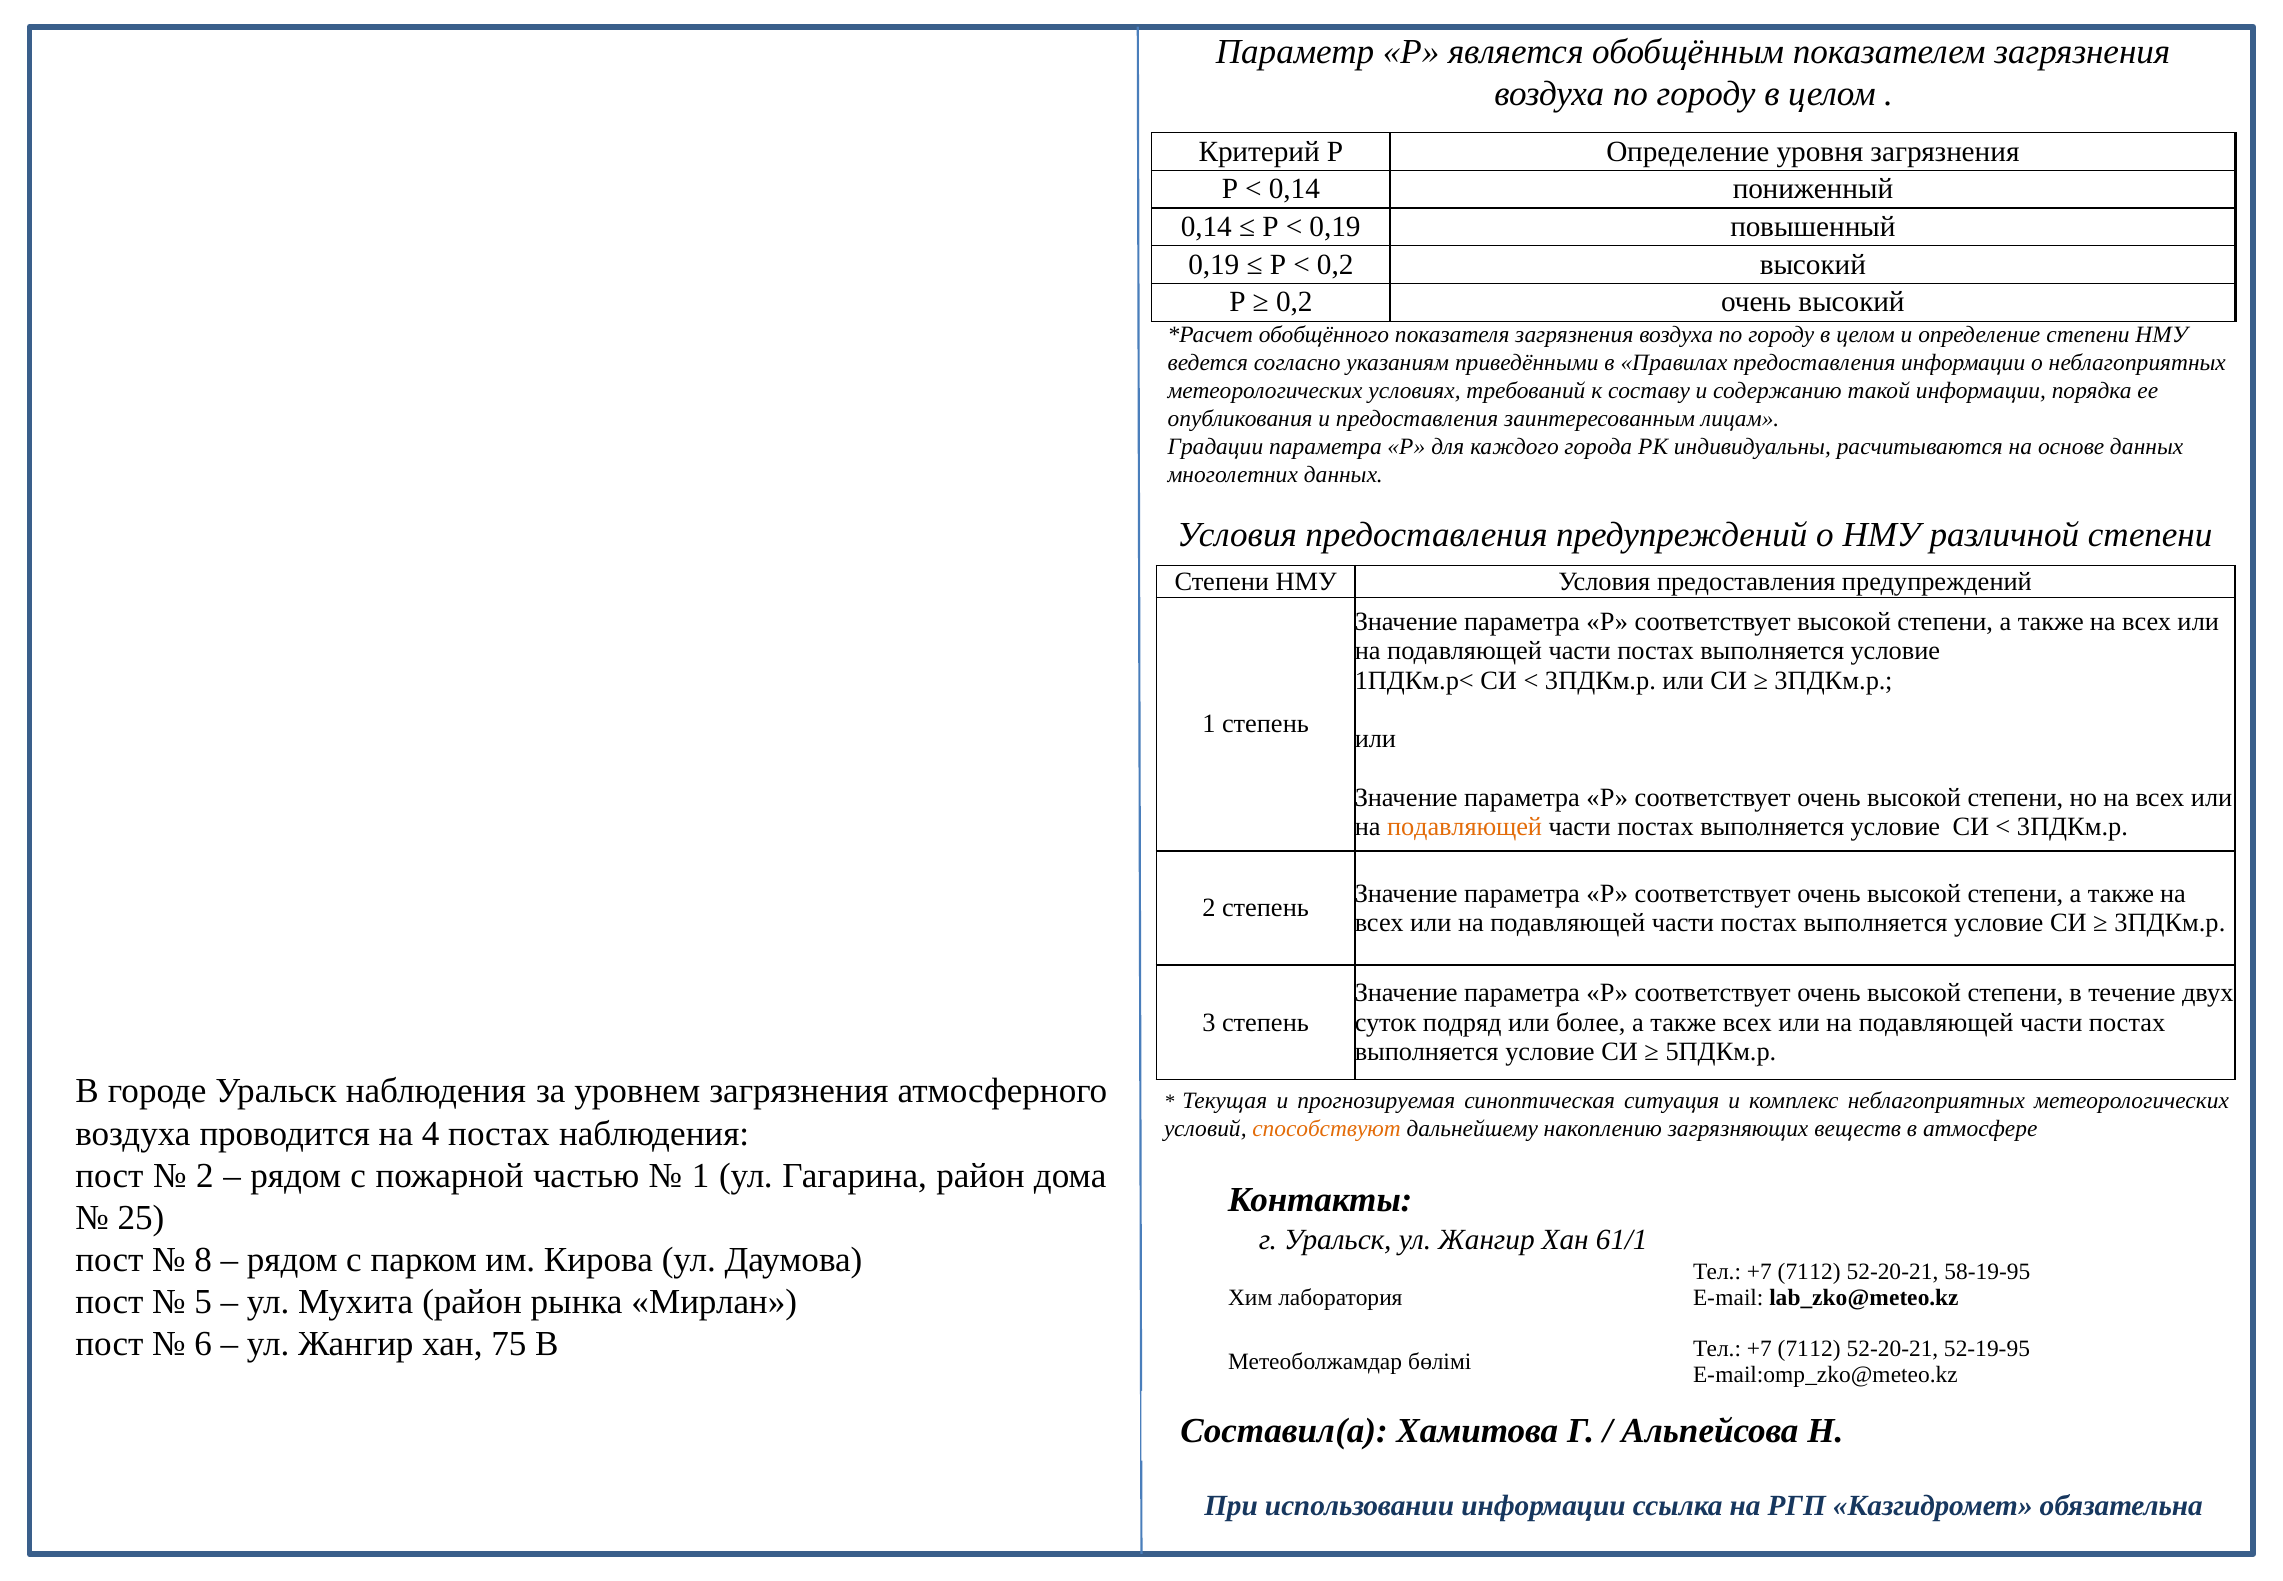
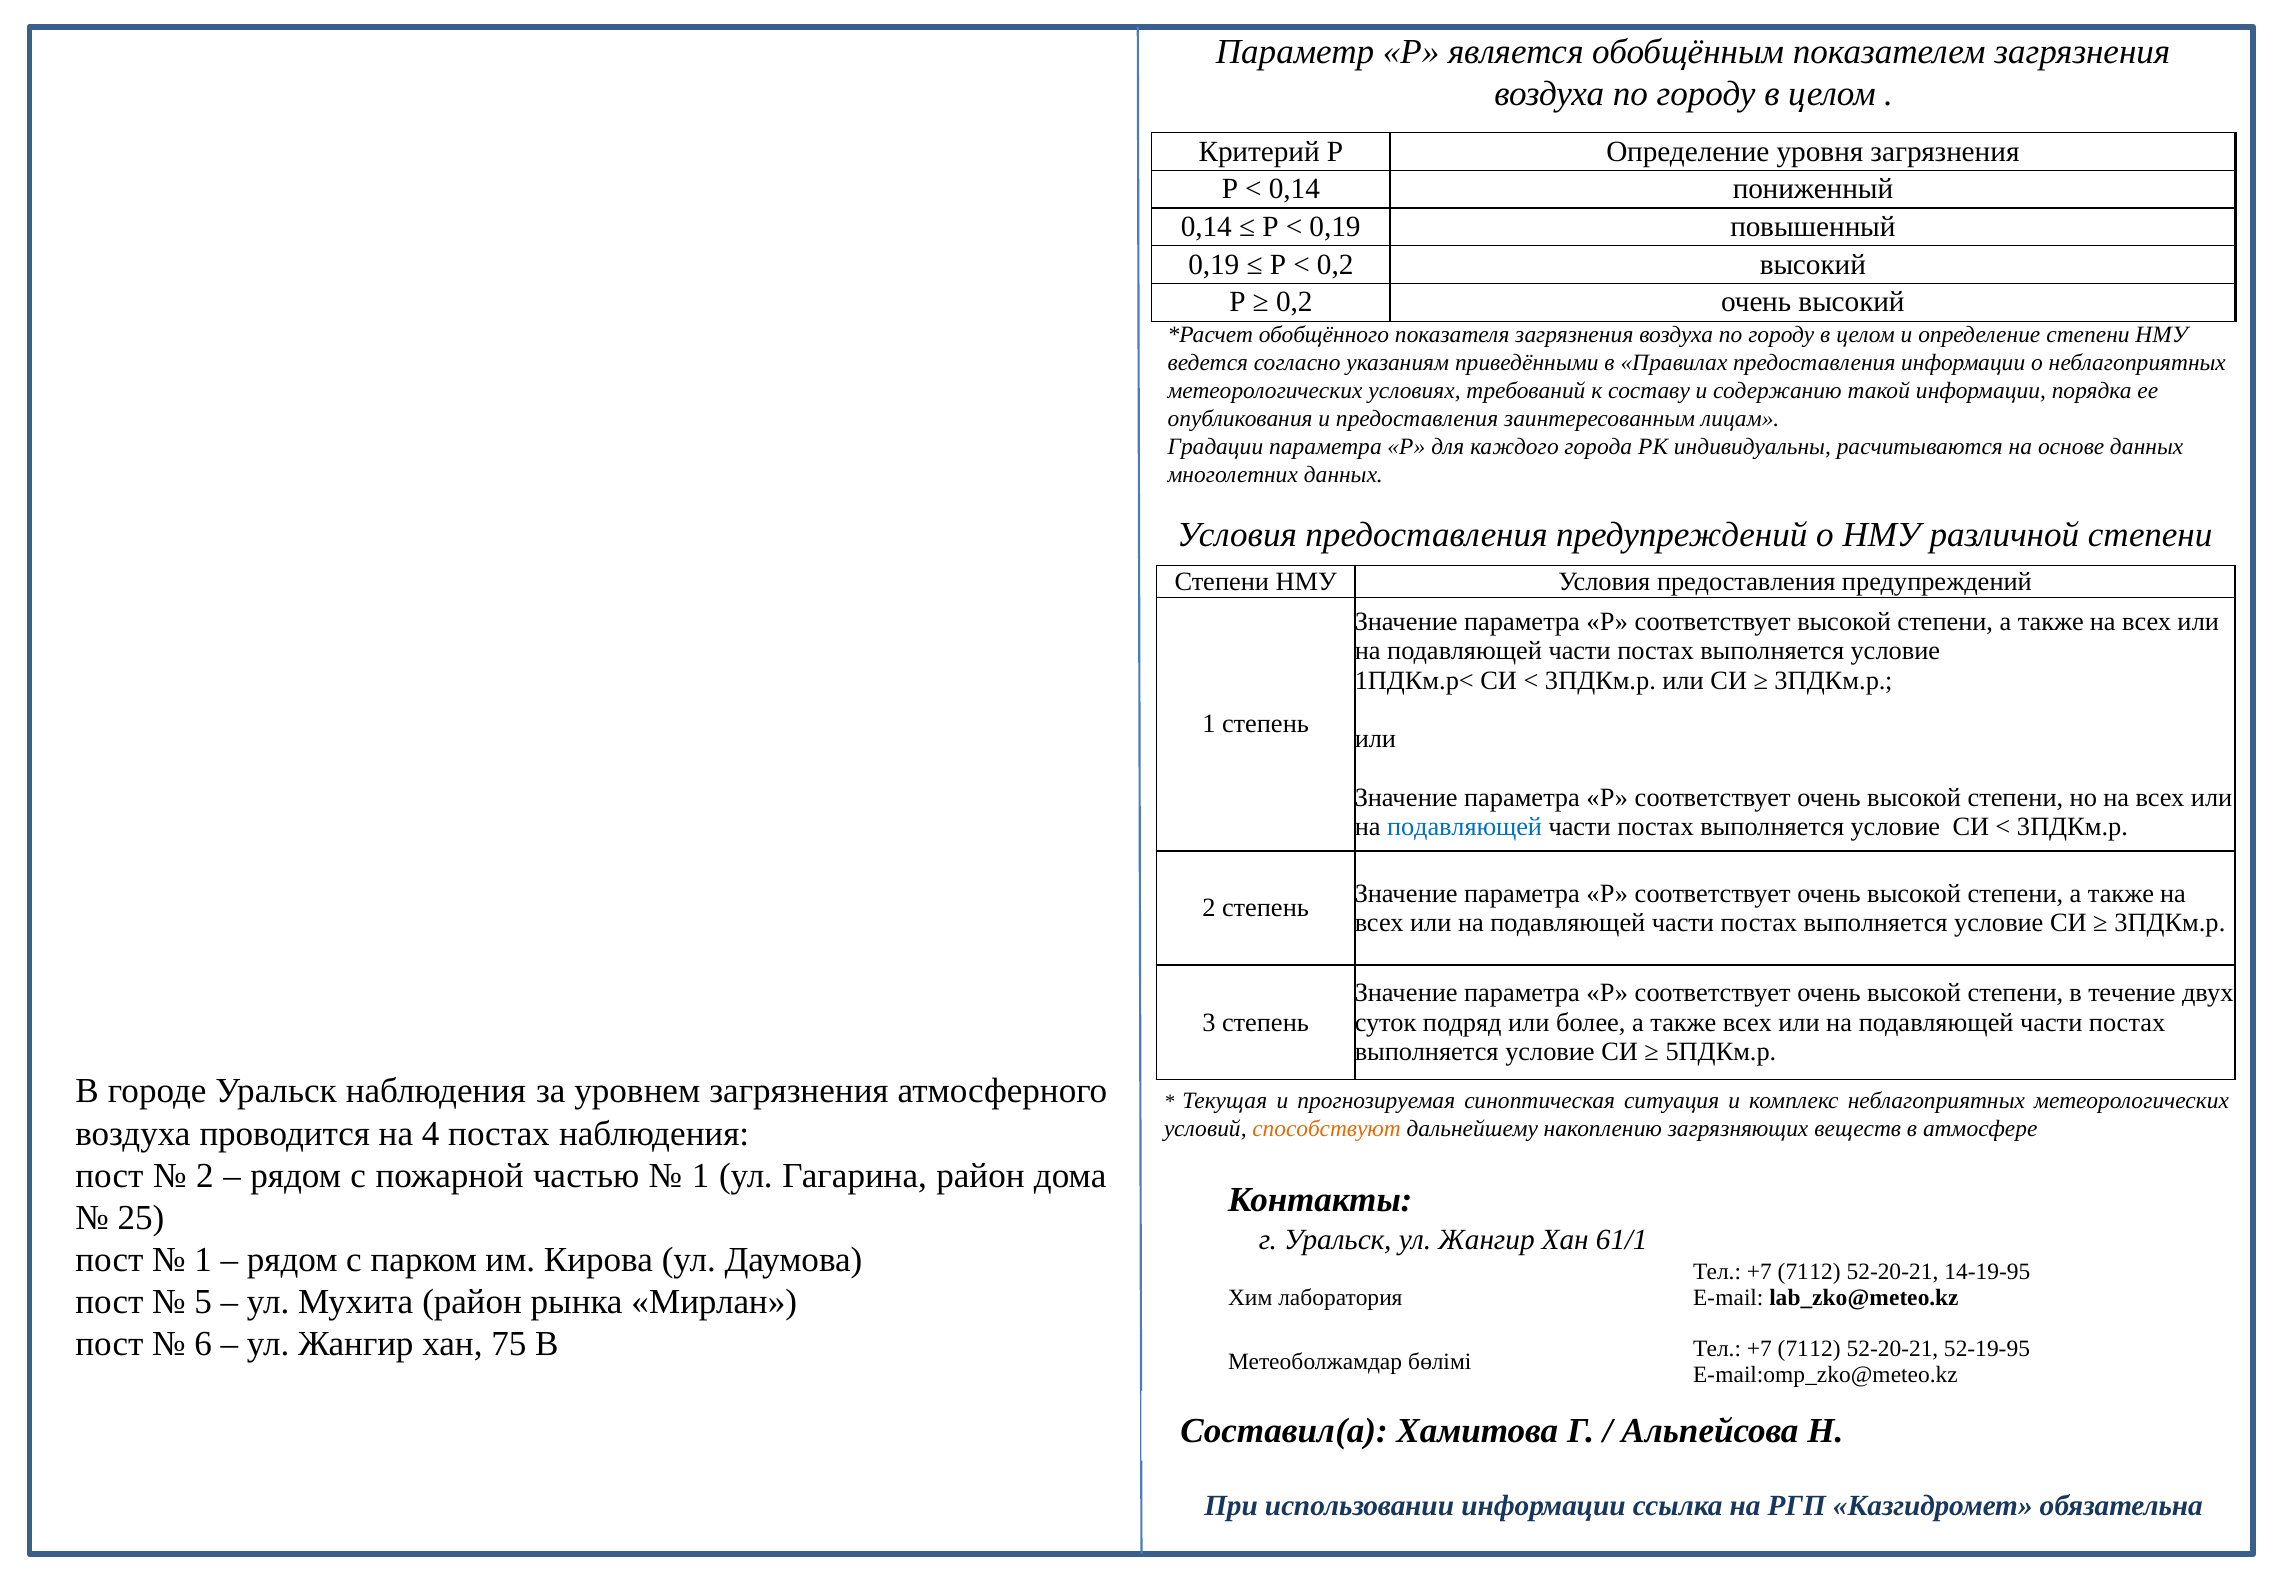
подавляющей colour: orange -> blue (1465, 826)
8: 8 -> 1 (203, 1260)
58-19-95: 58-19-95 -> 14-19-95 (1987, 1271)
